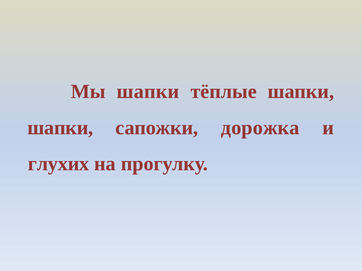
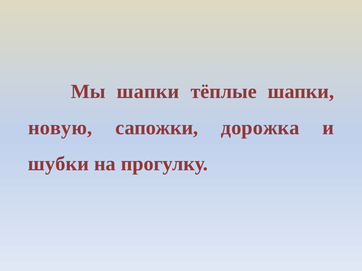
шапки: шапки -> новую (60, 128)
глухих: глухих -> шубки (58, 164)
